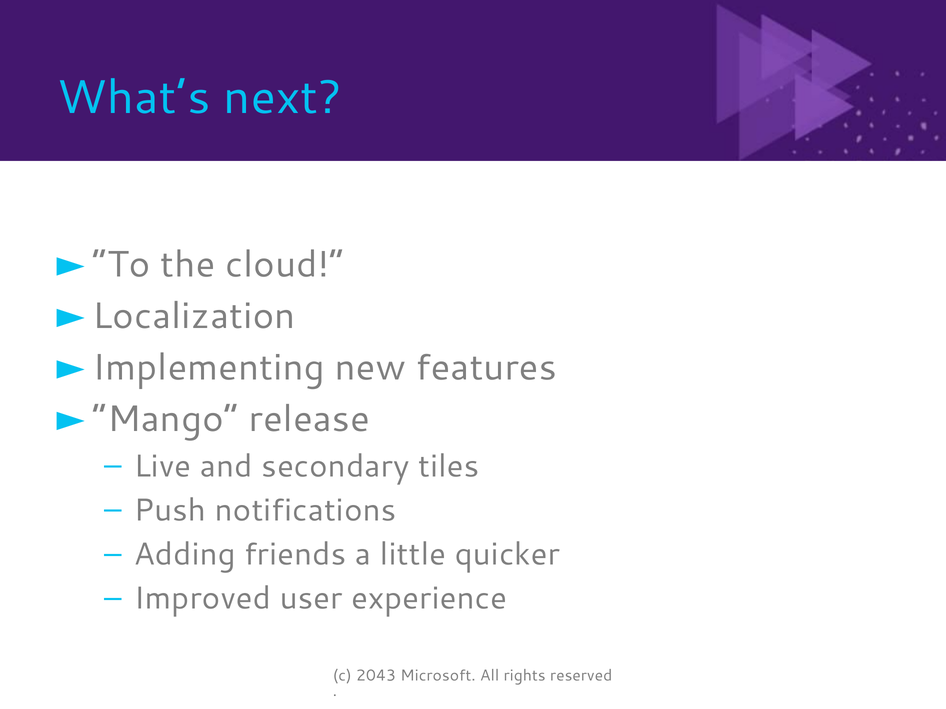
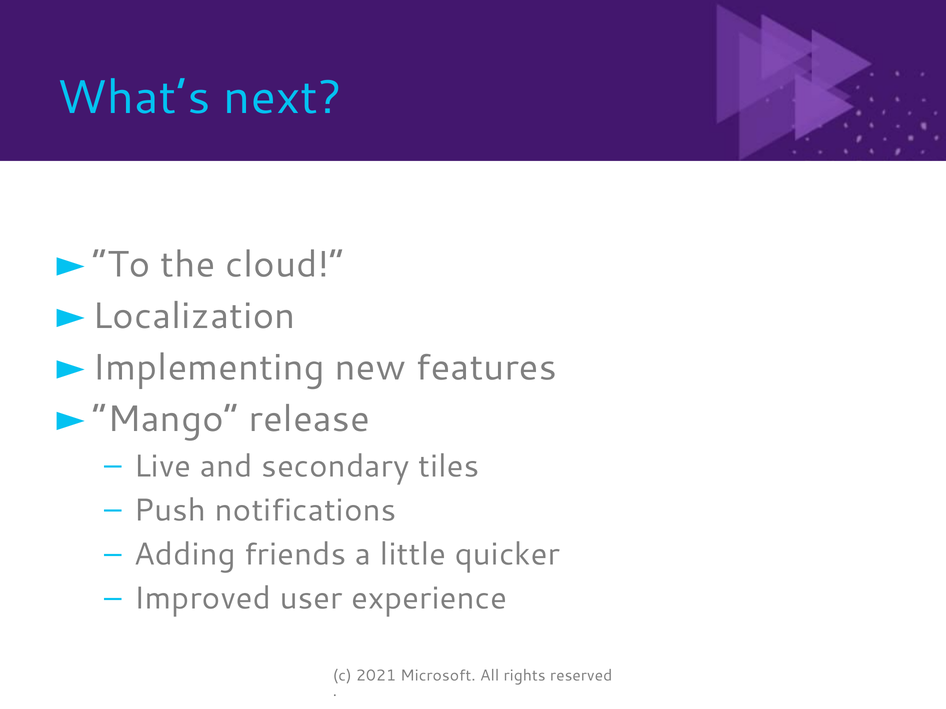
2043: 2043 -> 2021 (376, 676)
